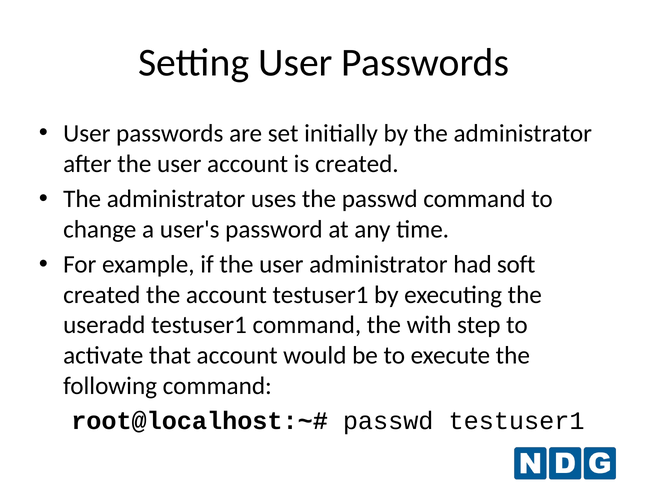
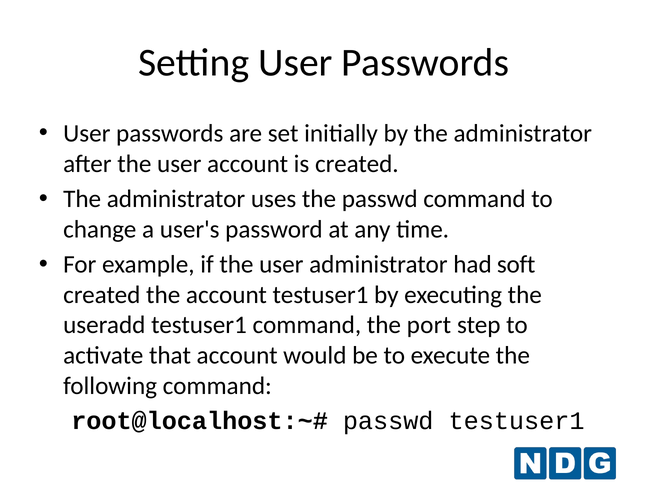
with: with -> port (429, 325)
